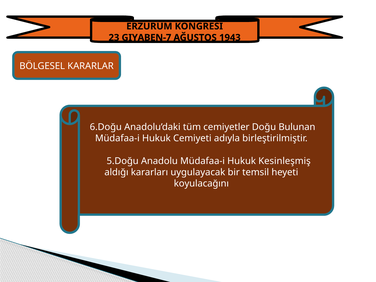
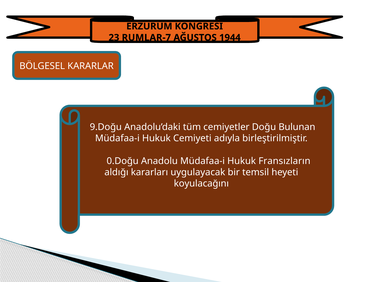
GIYABEN-7: GIYABEN-7 -> RUMLAR-7 (146, 38)
1943: 1943 -> 1944 (230, 38)
6.Doğu: 6.Doğu -> 9.Doğu (106, 127)
5.Doğu: 5.Doğu -> 0.Doğu (123, 161)
Kesinleşmiş: Kesinleşmiş -> Fransızların (284, 161)
